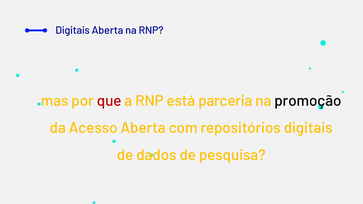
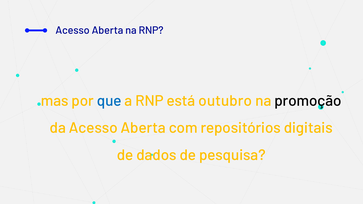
Digitais: Digitais -> Acesso (73, 31)
que colour: red -> blue (109, 101)
parceria: parceria -> outubro (225, 101)
